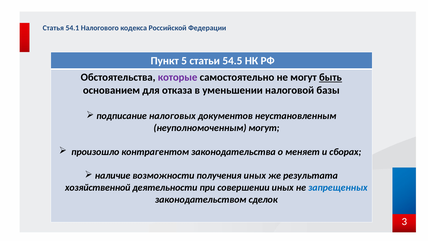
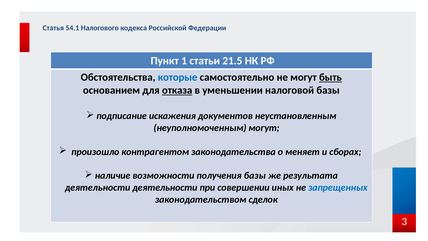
5: 5 -> 1 (184, 61)
54.5: 54.5 -> 21.5 (232, 61)
которые colour: purple -> blue (178, 77)
отказа underline: none -> present (177, 90)
налоговых: налоговых -> искажения (172, 116)
получения иных: иных -> базы (255, 175)
хозяйственной: хозяйственной -> деятельности (98, 187)
